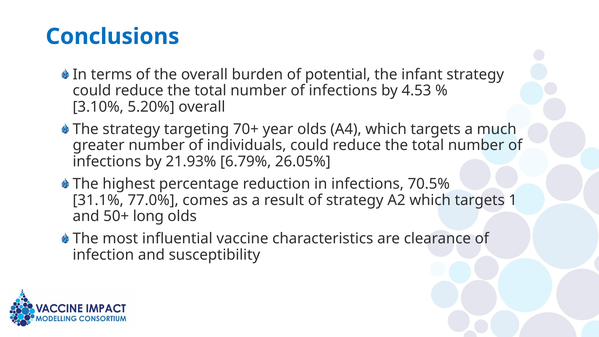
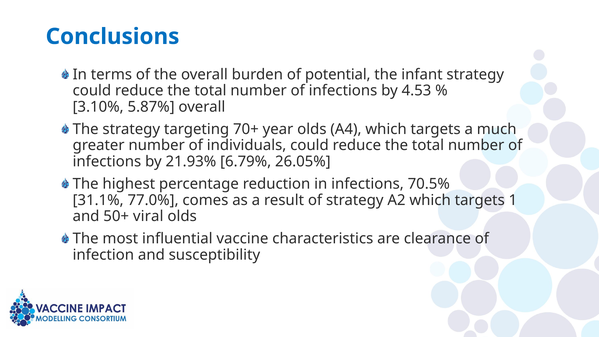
5.20%: 5.20% -> 5.87% (151, 107)
long: long -> viral (148, 216)
